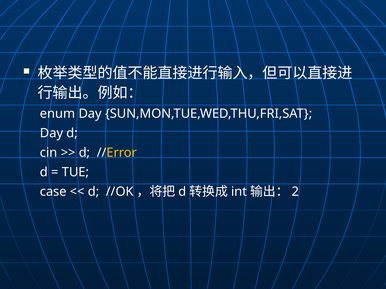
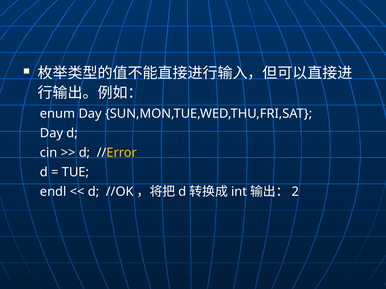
case: case -> endl (53, 192)
